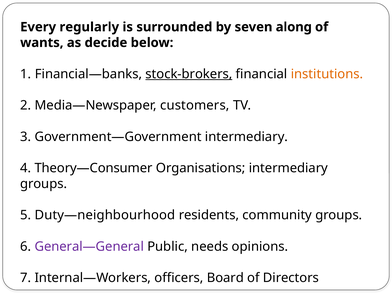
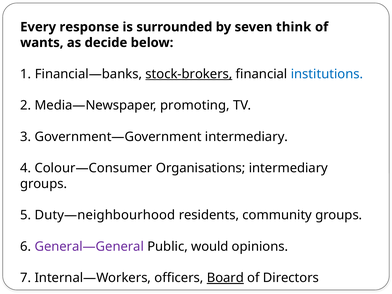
regularly: regularly -> response (89, 27)
along: along -> think (294, 27)
institutions colour: orange -> blue (327, 74)
customers: customers -> promoting (195, 105)
Theory—Consumer: Theory—Consumer -> Colour—Consumer (93, 168)
needs: needs -> would (210, 247)
Board underline: none -> present (225, 278)
